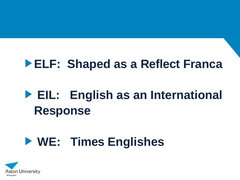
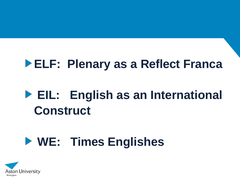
Shaped: Shaped -> Plenary (89, 64)
Response: Response -> Construct (62, 111)
